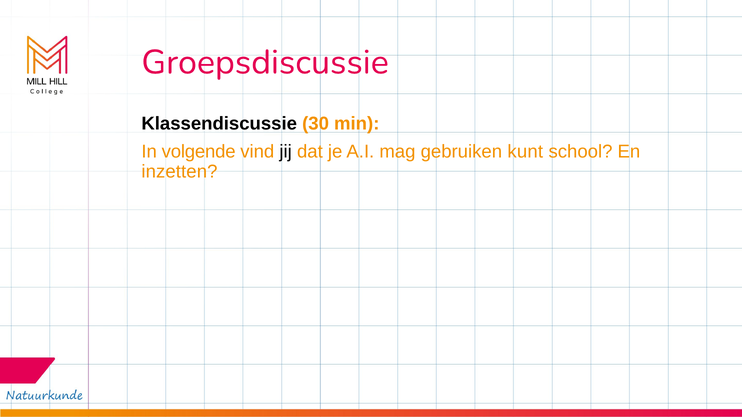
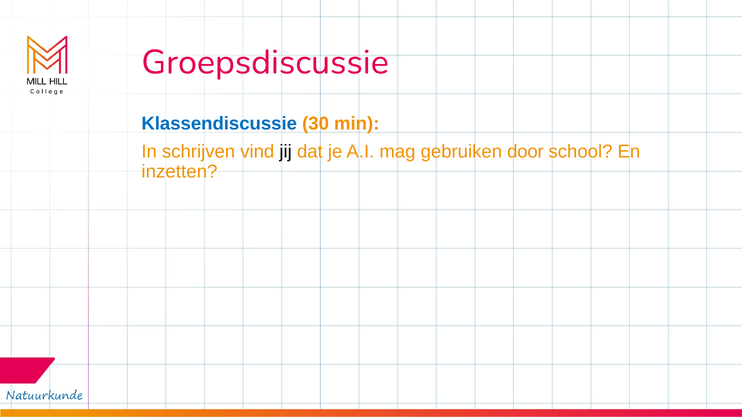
Klassendiscussie colour: black -> blue (219, 124)
volgende: volgende -> schrijven (199, 152)
kunt: kunt -> door (525, 152)
